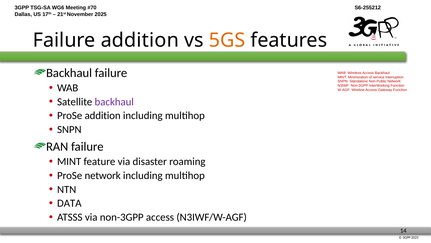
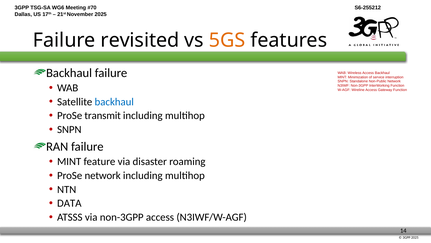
Failure addition: addition -> revisited (140, 40)
backhaul colour: purple -> blue (114, 102)
ProSe addition: addition -> transmit (103, 115)
